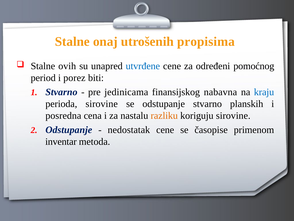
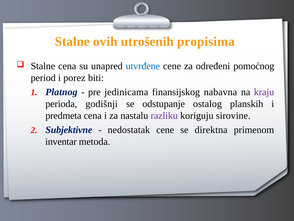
onaj: onaj -> ovih (105, 41)
Stalne ovih: ovih -> cena (67, 66)
Stvarno: Stvarno -> Platnog (61, 92)
kraju colour: blue -> purple (264, 92)
perioda sirovine: sirovine -> godišnji (102, 104)
odstupanje stvarno: stvarno -> ostalog (207, 104)
posredna: posredna -> predmeta (63, 115)
razliku colour: orange -> purple (164, 115)
Odstupanje: Odstupanje -> Subjektivne (69, 130)
časopise: časopise -> direktna (211, 130)
